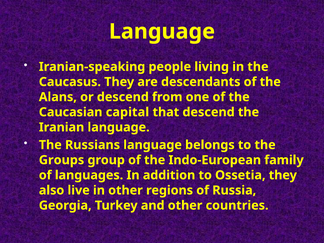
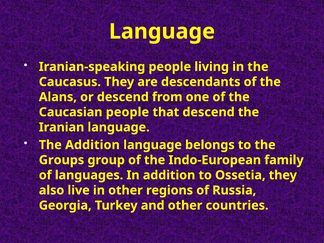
Caucasian capital: capital -> people (127, 112)
The Russians: Russians -> Addition (92, 145)
